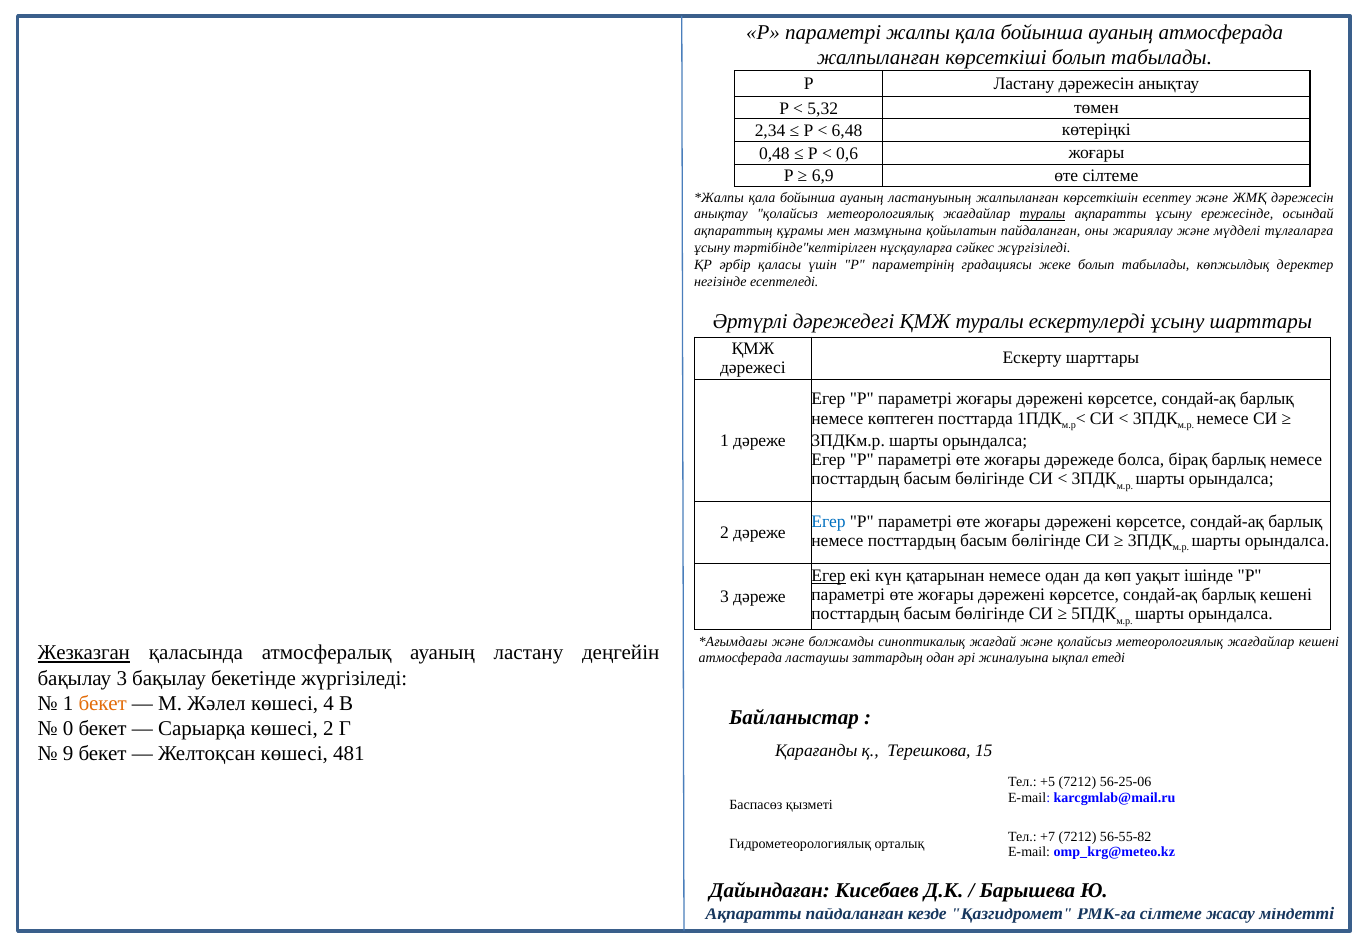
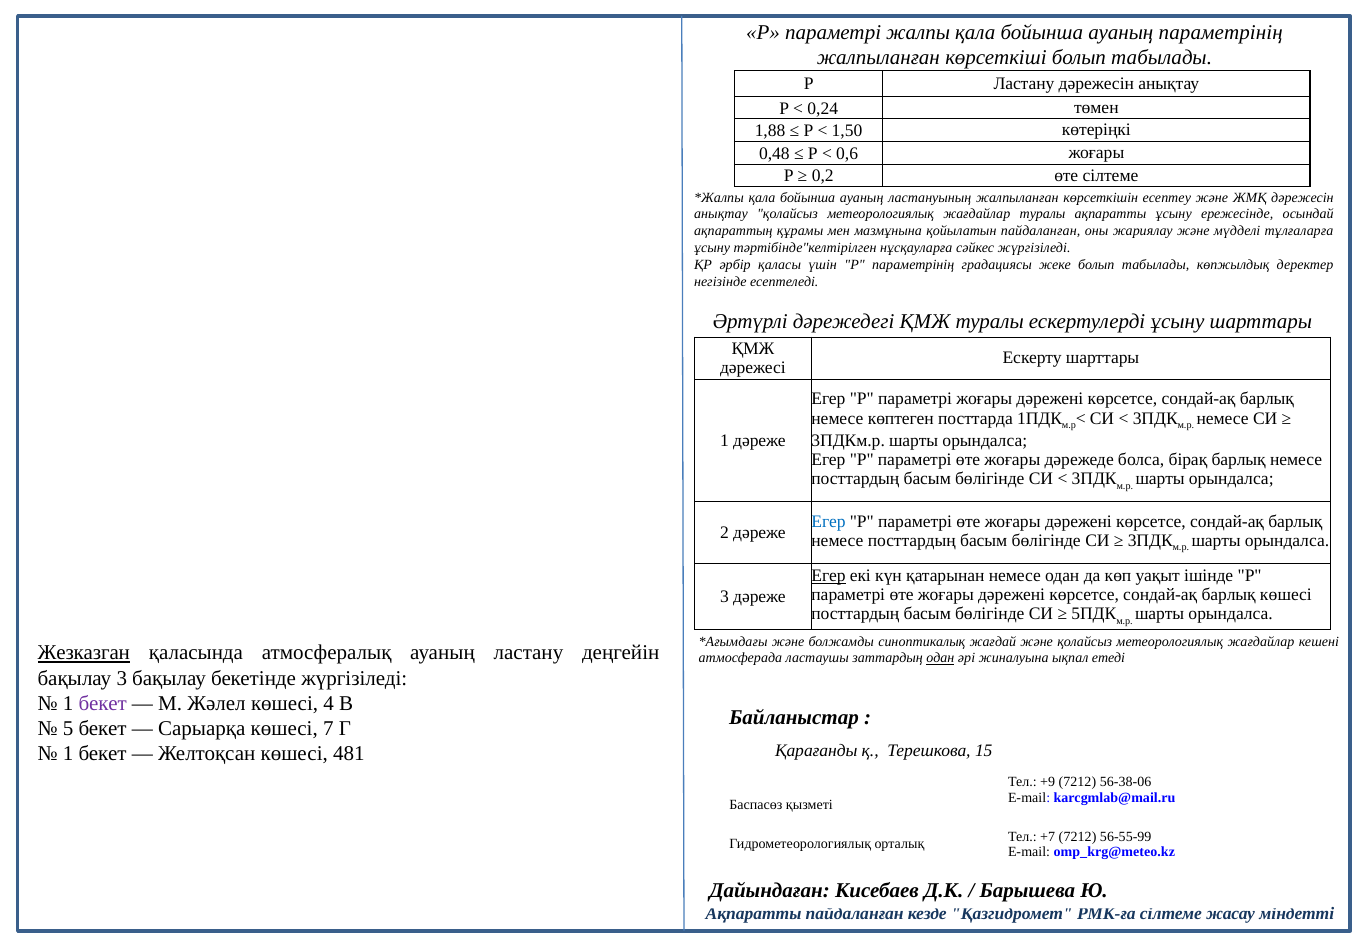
ауаның атмосферада: атмосферада -> параметрінің (1221, 32)
5,32: 5,32 -> 0,24 (823, 108)
2,34: 2,34 -> 1,88 (770, 131)
6,48: 6,48 -> 1,50 (847, 131)
6,9: 6,9 -> 0,2 (823, 176)
туралы underline: present -> none (1043, 214)
барлық кешені: кешені -> көшесі (1286, 595)
одан underline: none -> present (940, 658)
бекет colour: orange -> purple (103, 703)
0: 0 -> 5 (68, 729)
көшесі 2: 2 -> 7 (328, 729)
9: 9 -> 1 (68, 754)
+5: +5 -> +9 (1048, 782)
56-25-06: 56-25-06 -> 56-38-06 (1126, 782)
56-55-82: 56-55-82 -> 56-55-99 (1126, 837)
